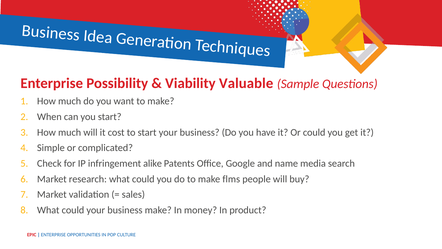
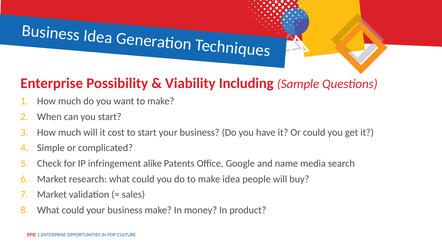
Valuable: Valuable -> Including (246, 83)
make flms: flms -> idea (231, 179)
